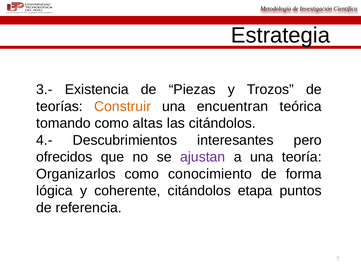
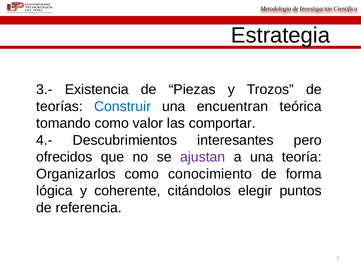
Construir colour: orange -> blue (122, 106)
altas: altas -> valor (148, 123)
las citándolos: citándolos -> comportar (222, 123)
etapa: etapa -> elegir (255, 191)
